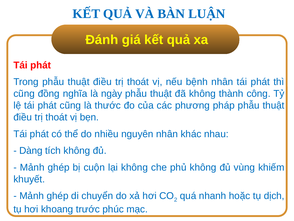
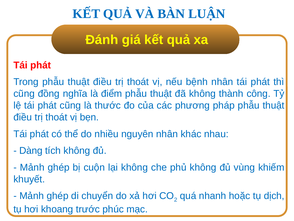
ngày: ngày -> điểm (112, 94)
